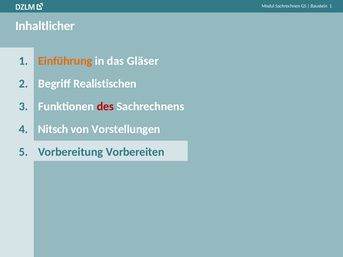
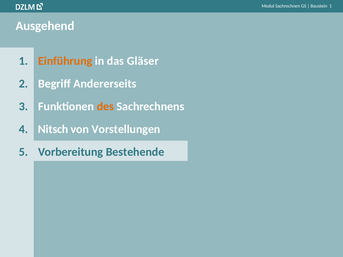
Inhaltlicher: Inhaltlicher -> Ausgehend (45, 26)
Realistischen: Realistischen -> Andererseits (105, 84)
des colour: red -> orange (105, 107)
Vorbereiten: Vorbereiten -> Bestehende (135, 152)
